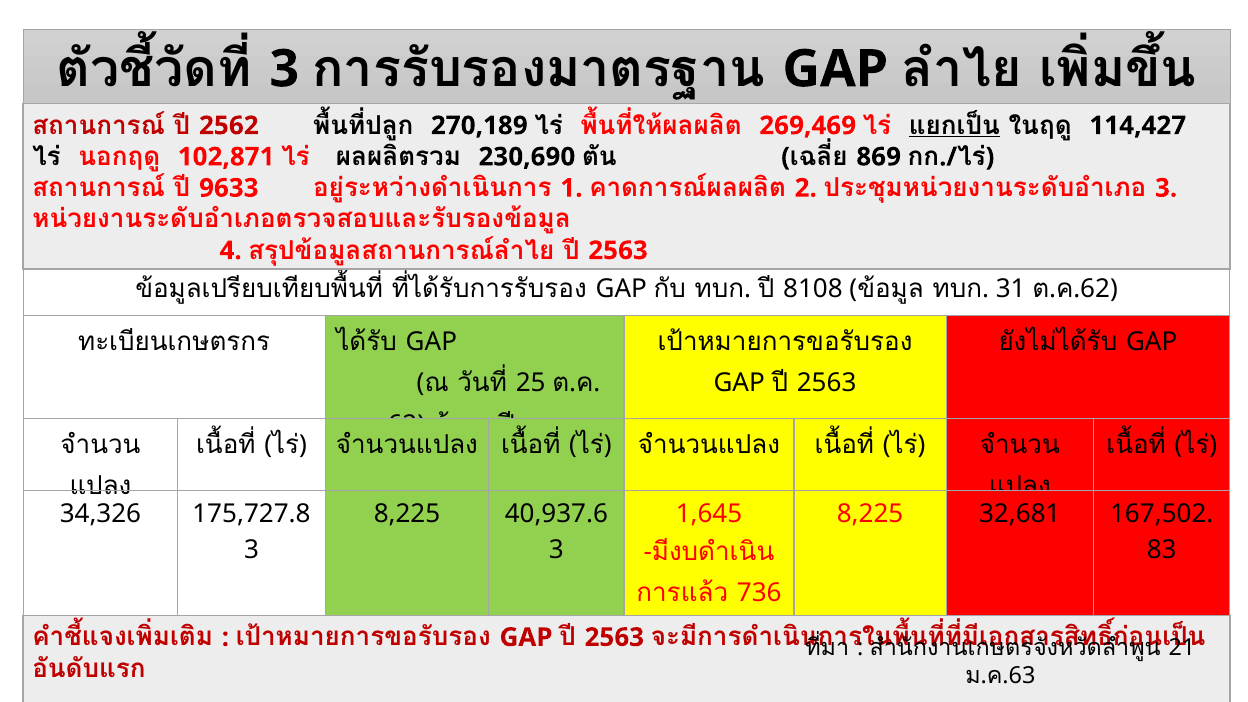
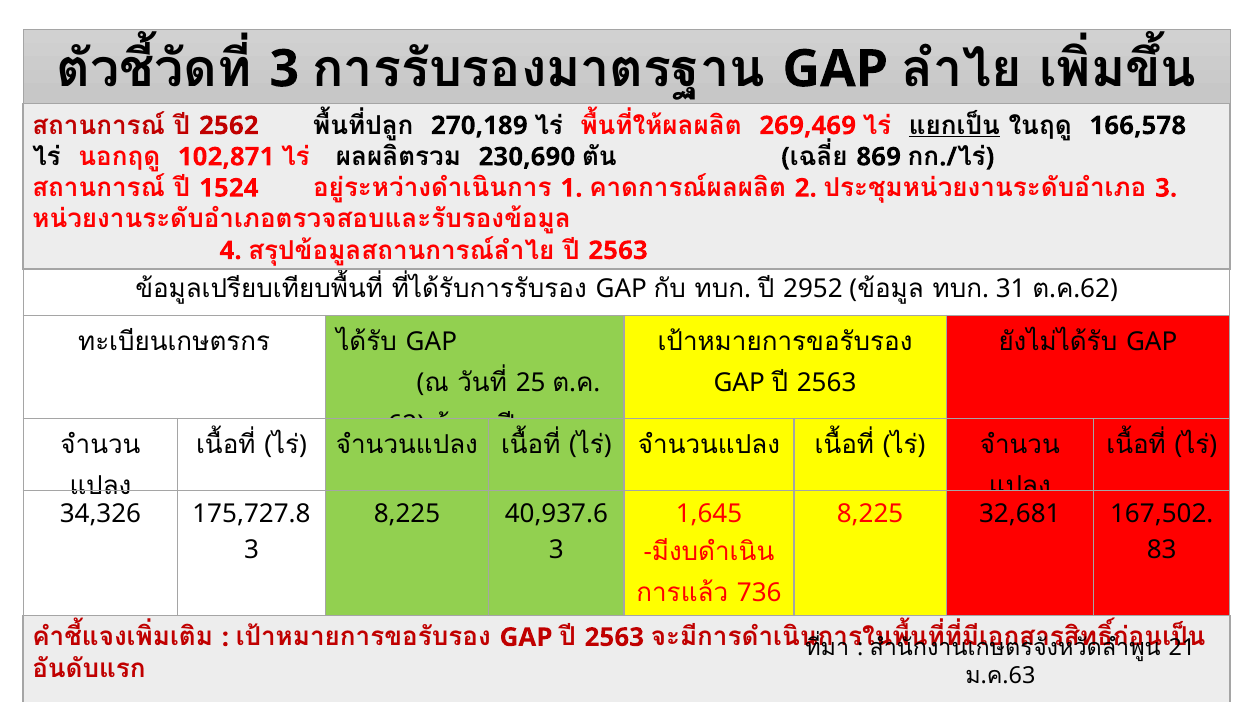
114,427: 114,427 -> 166,578 (1138, 126)
9633: 9633 -> 1524 (229, 188)
8108: 8108 -> 2952 (813, 288)
